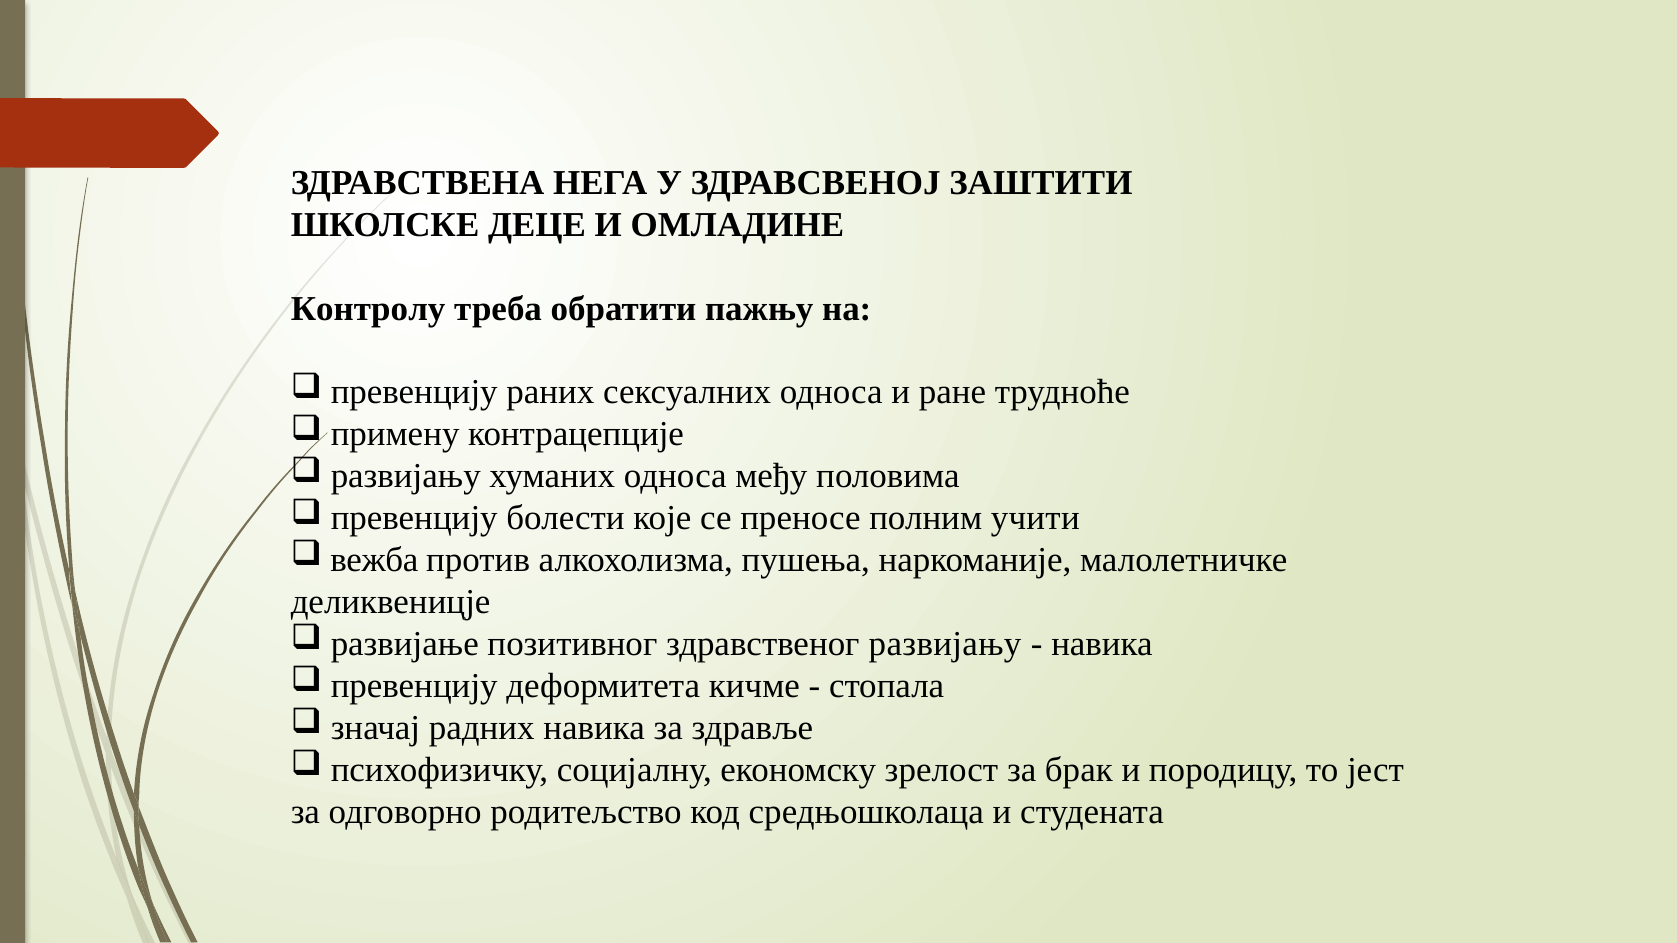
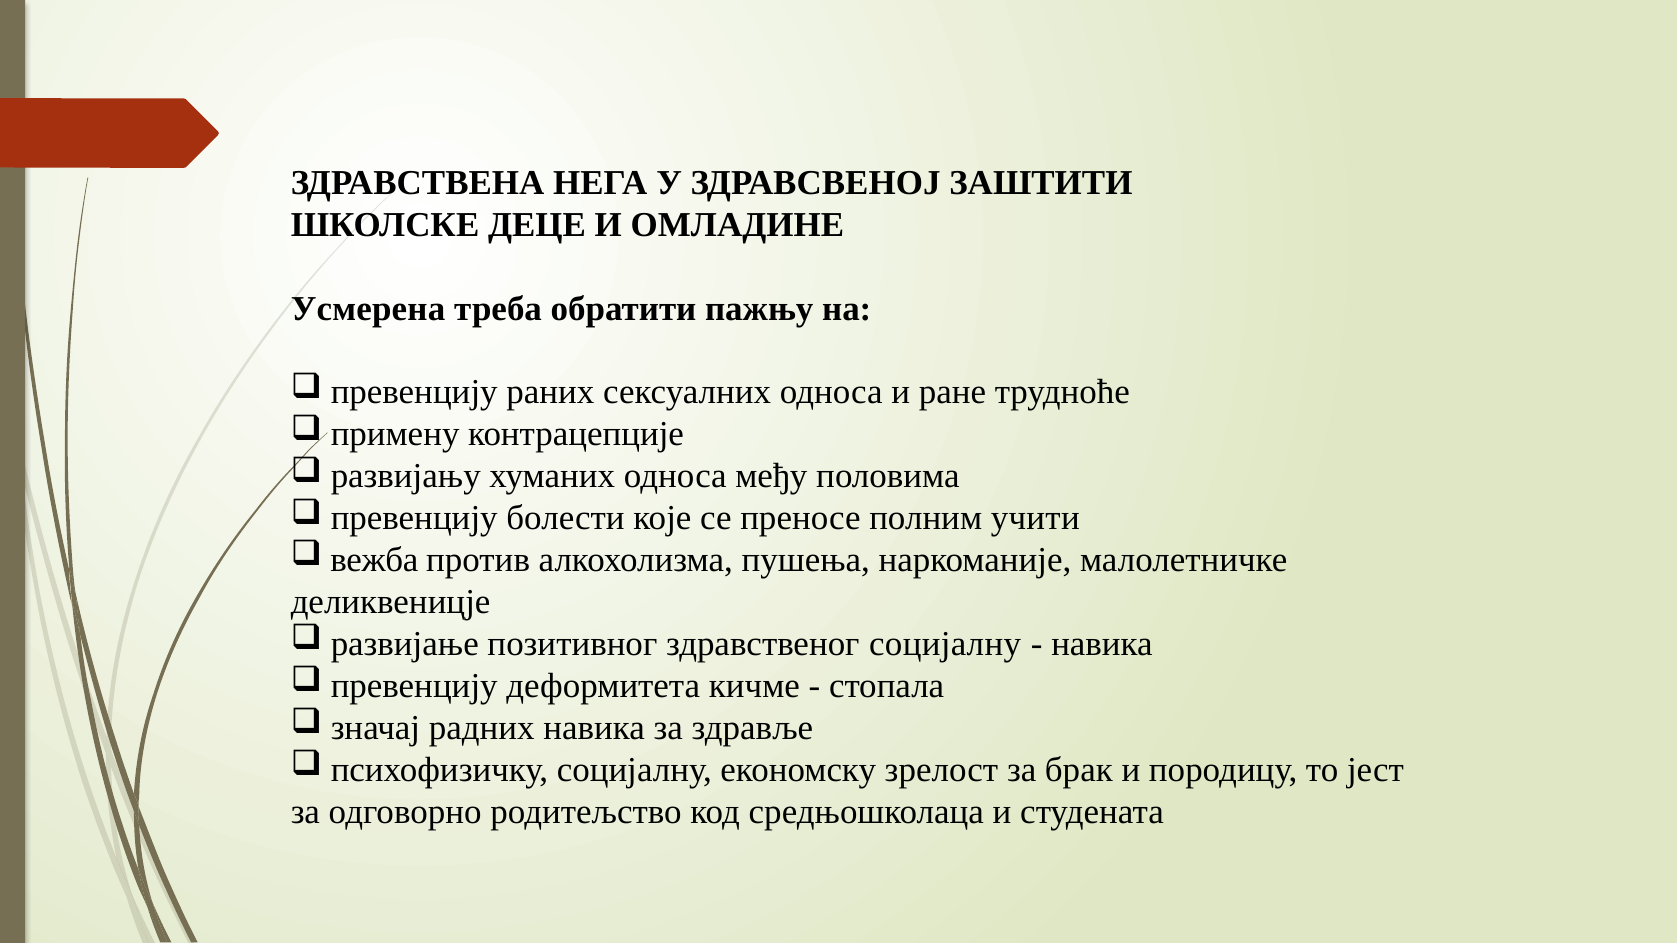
Контролу: Контролу -> Усмерена (368, 309)
здравственог развијању: развијању -> социјалну (945, 644)
